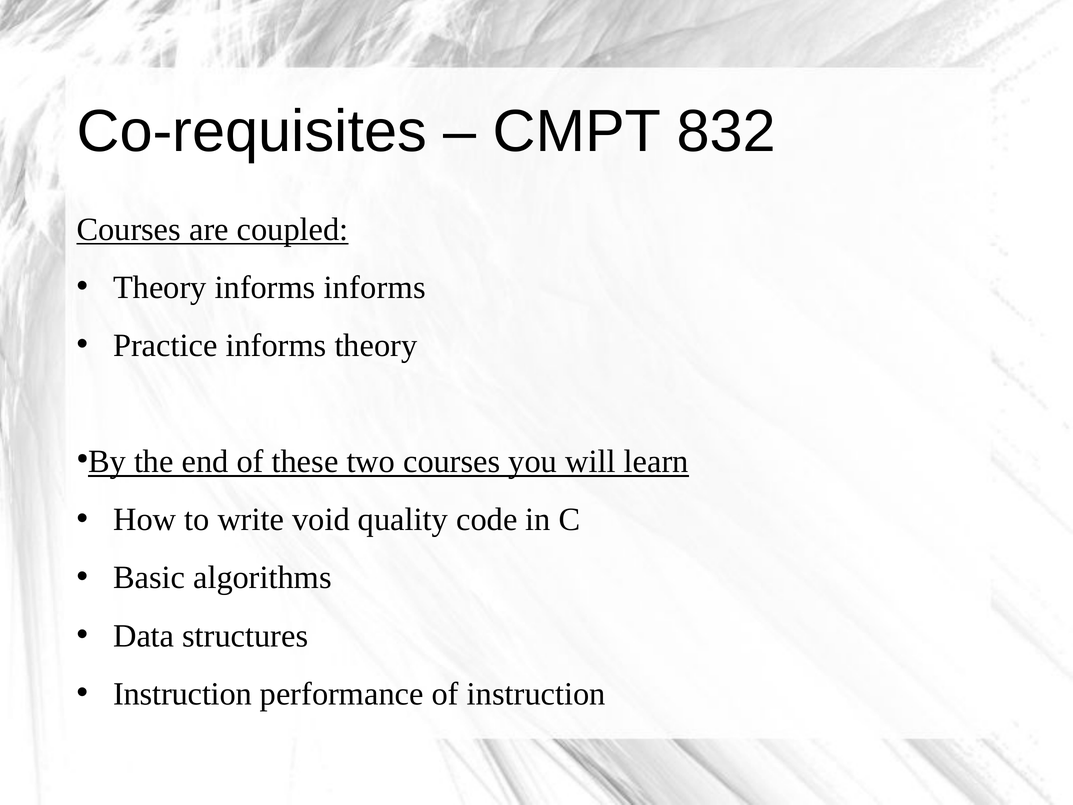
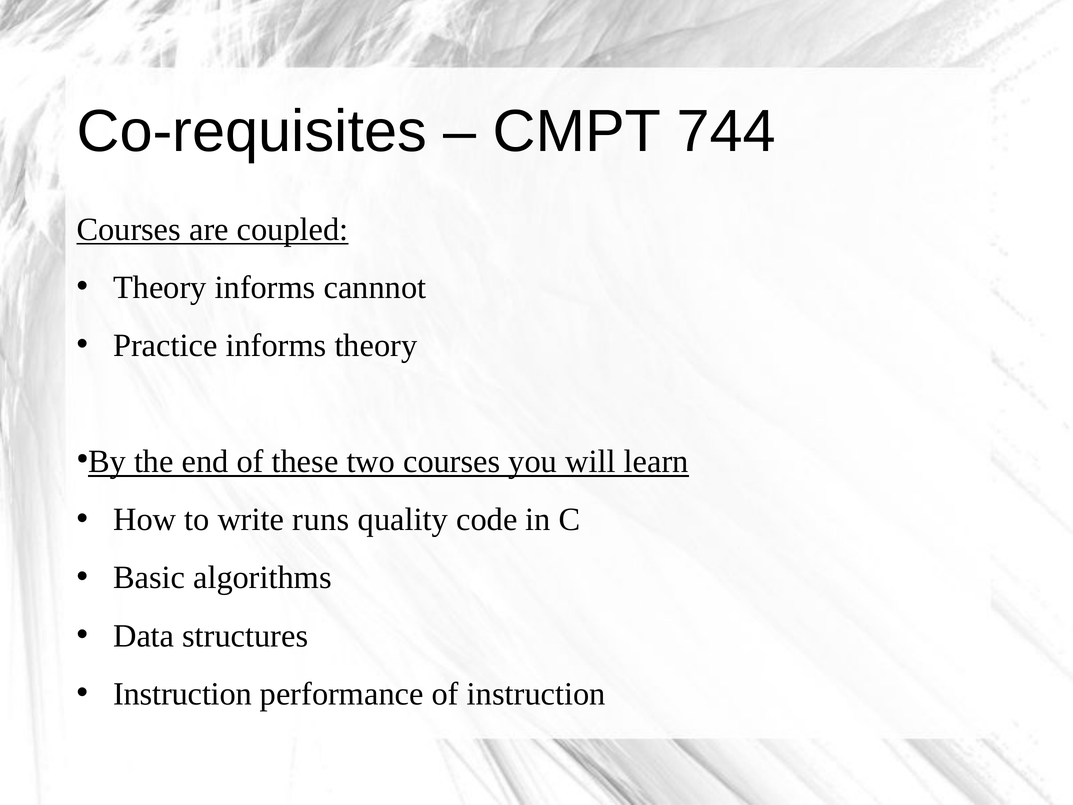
832: 832 -> 744 (726, 131)
informs informs: informs -> cannnot (375, 287)
void: void -> runs (321, 519)
